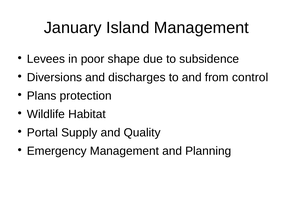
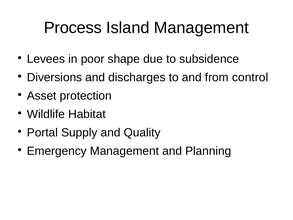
January: January -> Process (73, 28)
Plans: Plans -> Asset (42, 96)
